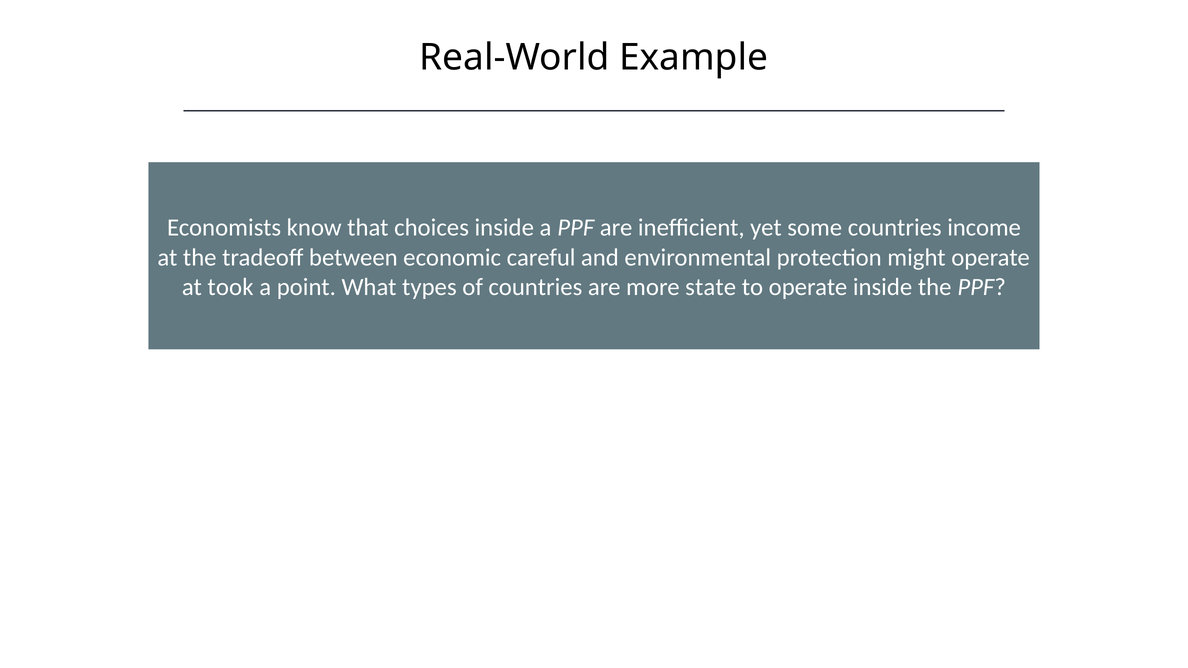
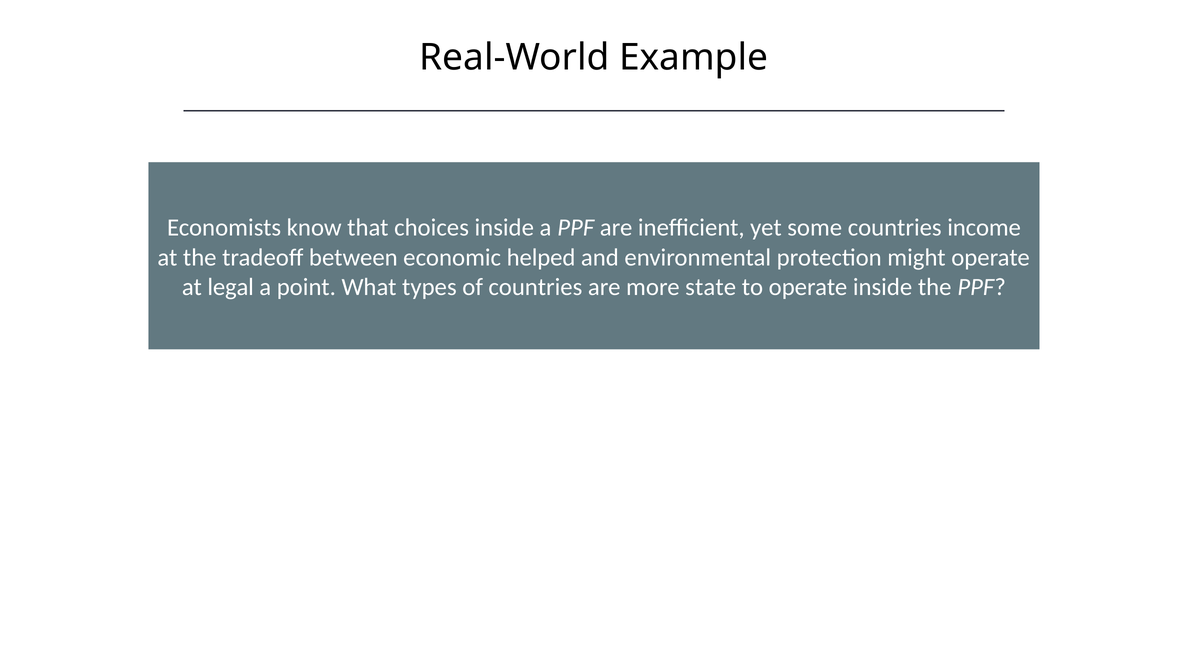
careful: careful -> helped (541, 258)
took: took -> legal (231, 287)
